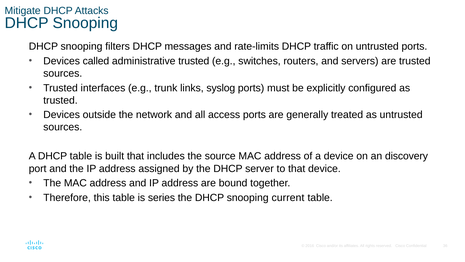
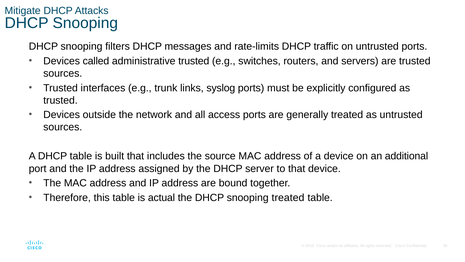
discovery: discovery -> additional (407, 156)
series: series -> actual (161, 197)
snooping current: current -> treated (288, 197)
